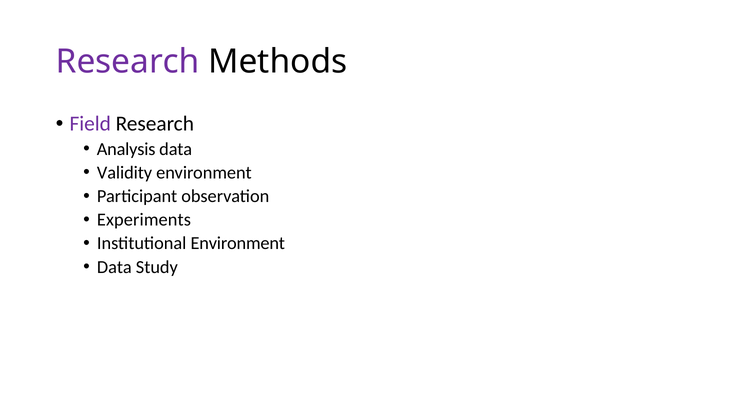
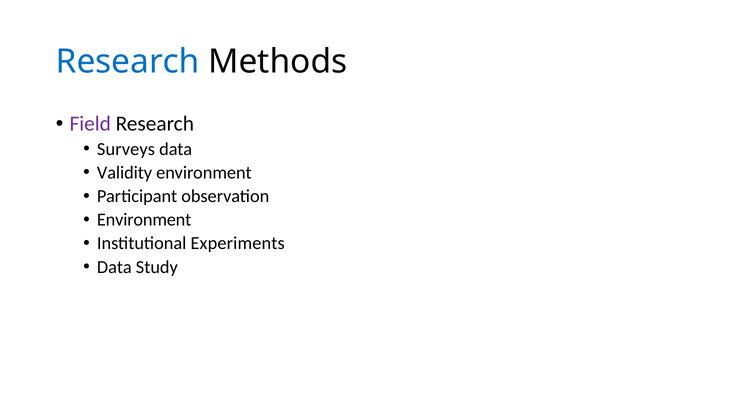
Research colour: purple -> blue (128, 61)
Analysis: Analysis -> Surveys (126, 149)
Experiments: Experiments -> Environment (144, 220)
Institutional Environment: Environment -> Experiments (238, 243)
